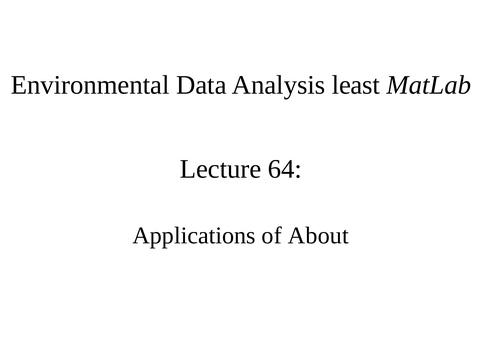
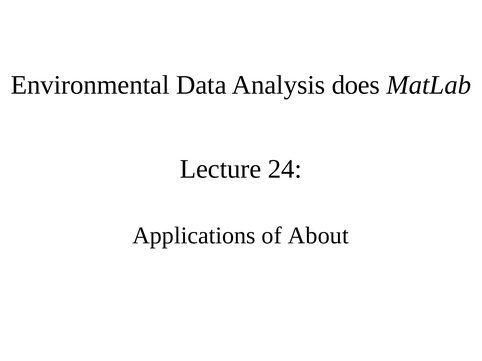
least: least -> does (356, 85)
64: 64 -> 24 (285, 169)
